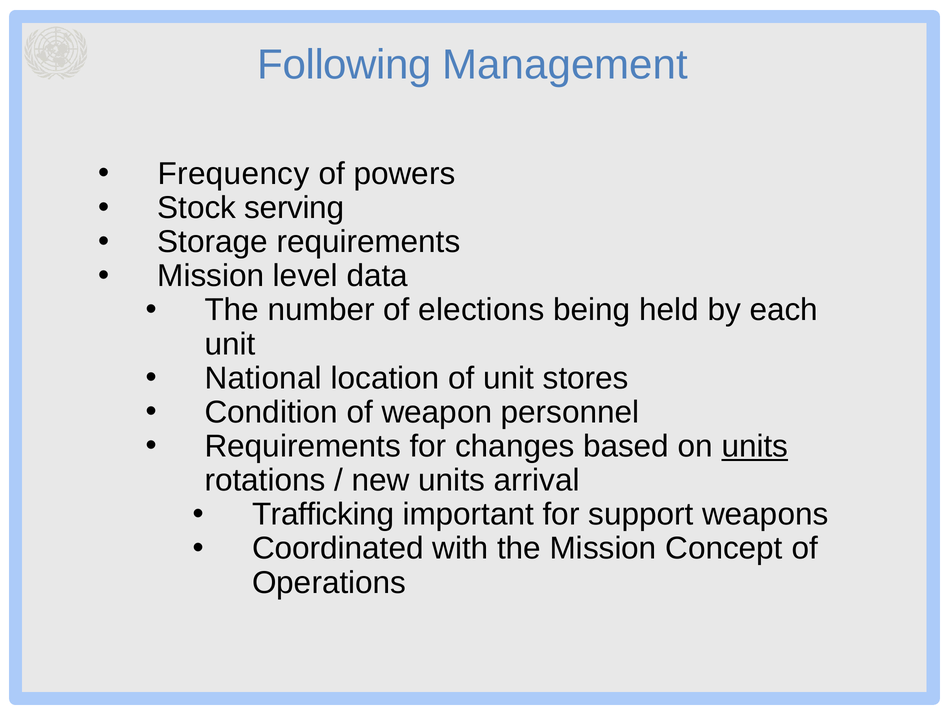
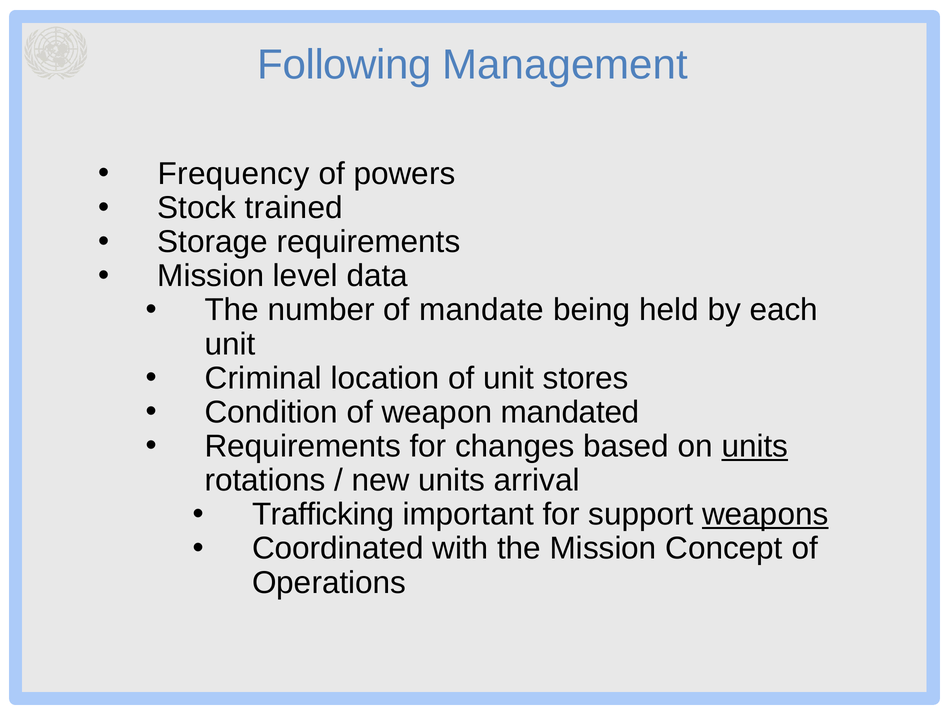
serving: serving -> trained (294, 208)
elections: elections -> mandate (481, 310)
National: National -> Criminal (263, 378)
personnel: personnel -> mandated (570, 412)
weapons underline: none -> present (765, 514)
